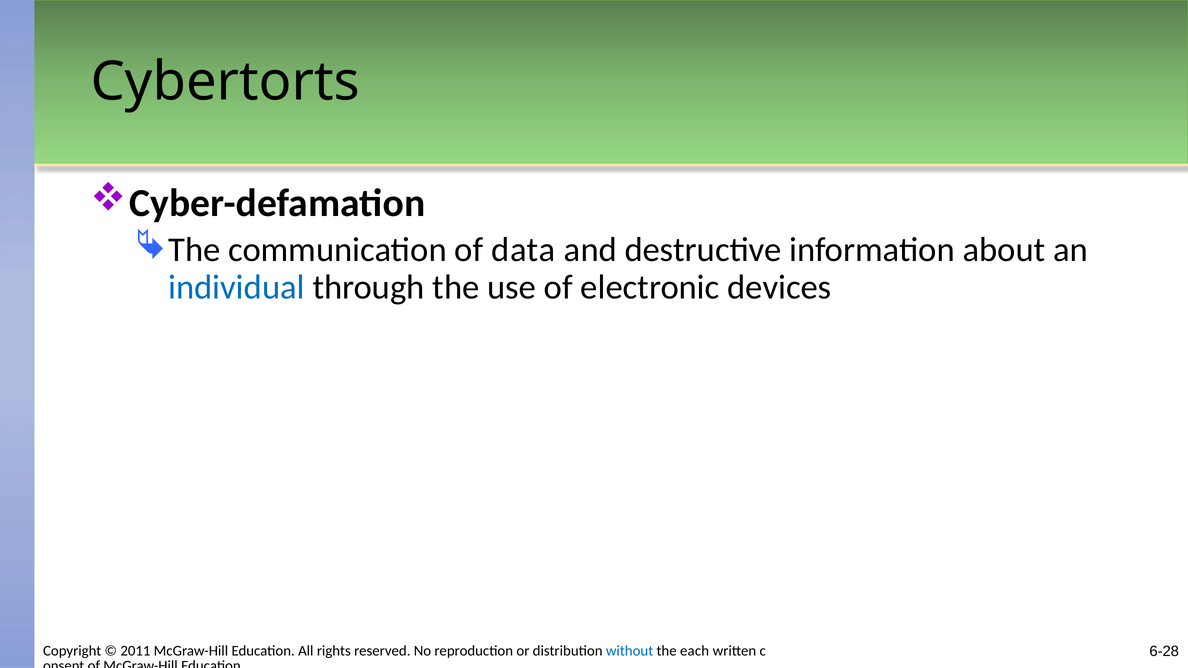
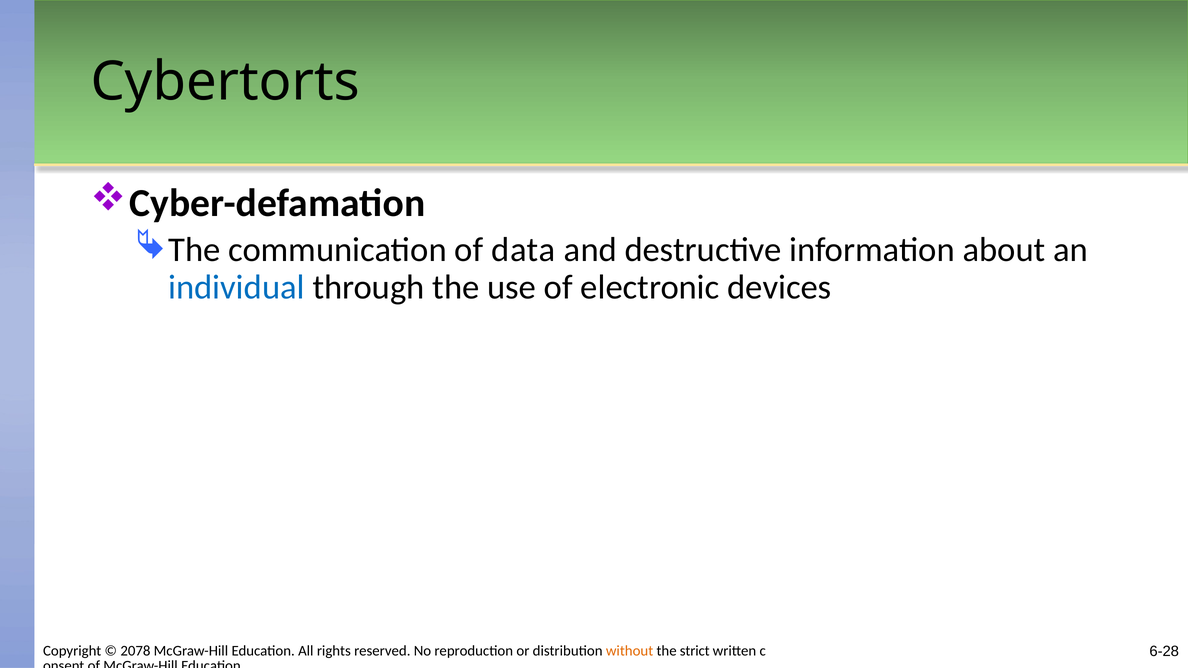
2011: 2011 -> 2078 (135, 651)
without colour: blue -> orange (630, 651)
each: each -> strict (695, 651)
